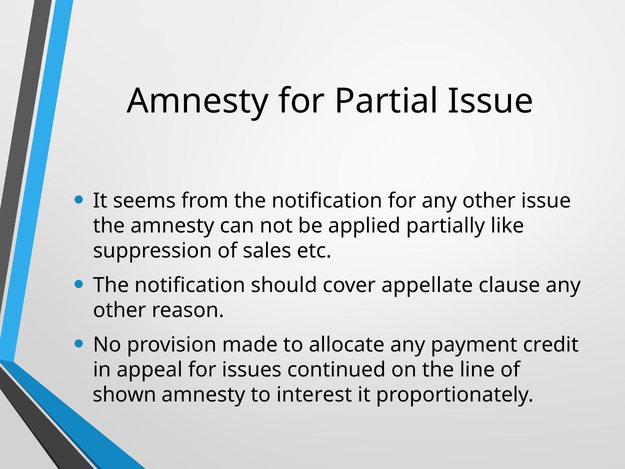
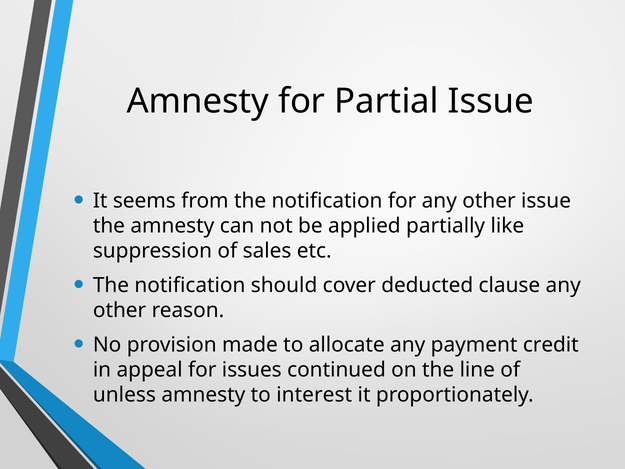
appellate: appellate -> deducted (427, 285)
shown: shown -> unless (124, 395)
